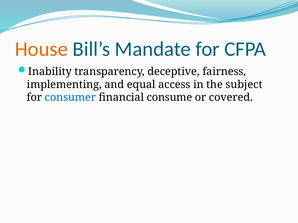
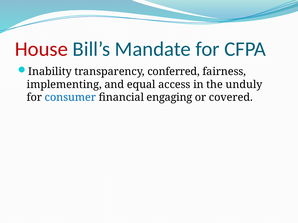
House colour: orange -> red (41, 49)
deceptive: deceptive -> conferred (174, 72)
subject: subject -> unduly (244, 85)
consume: consume -> engaging (169, 98)
